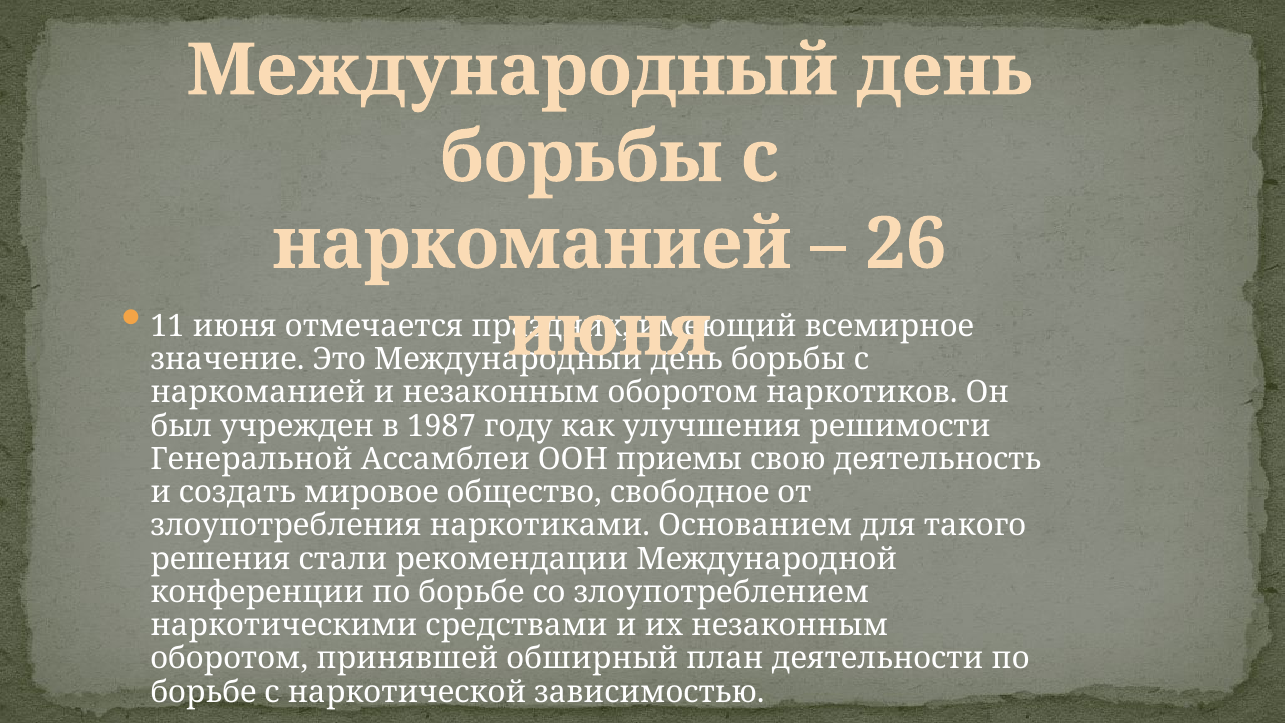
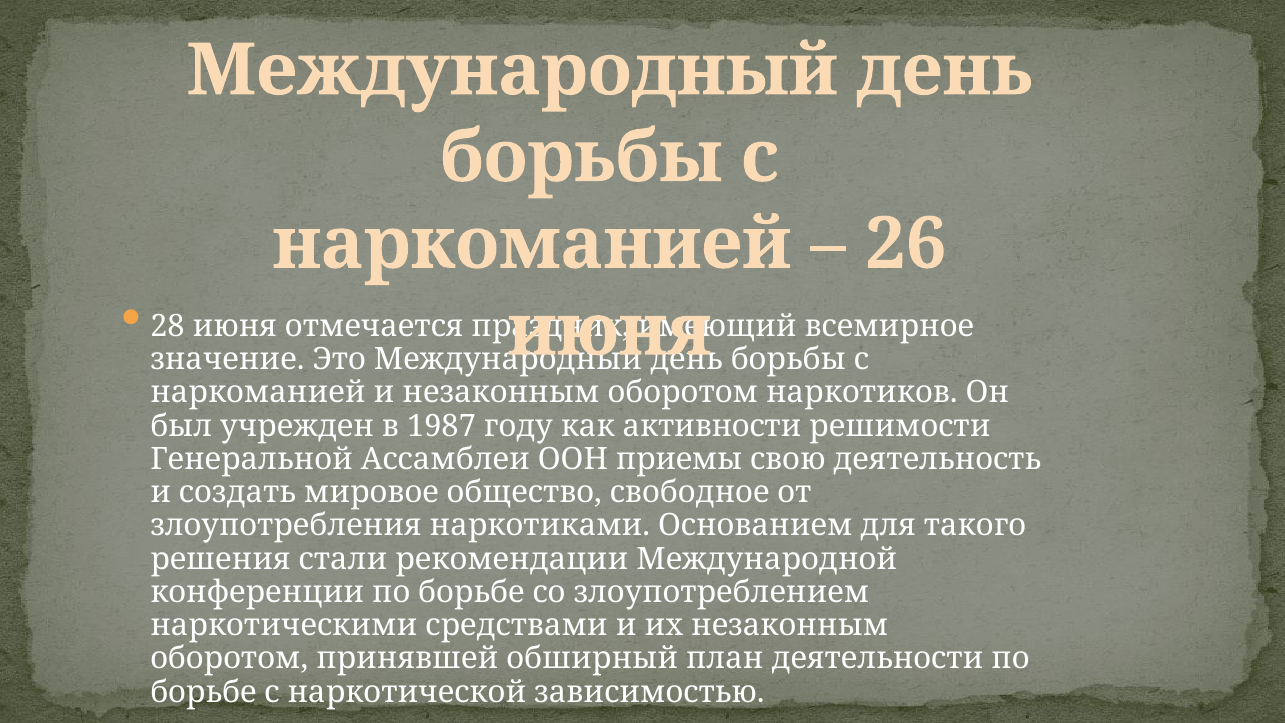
11: 11 -> 28 (167, 326)
улучшения: улучшения -> активности (712, 426)
